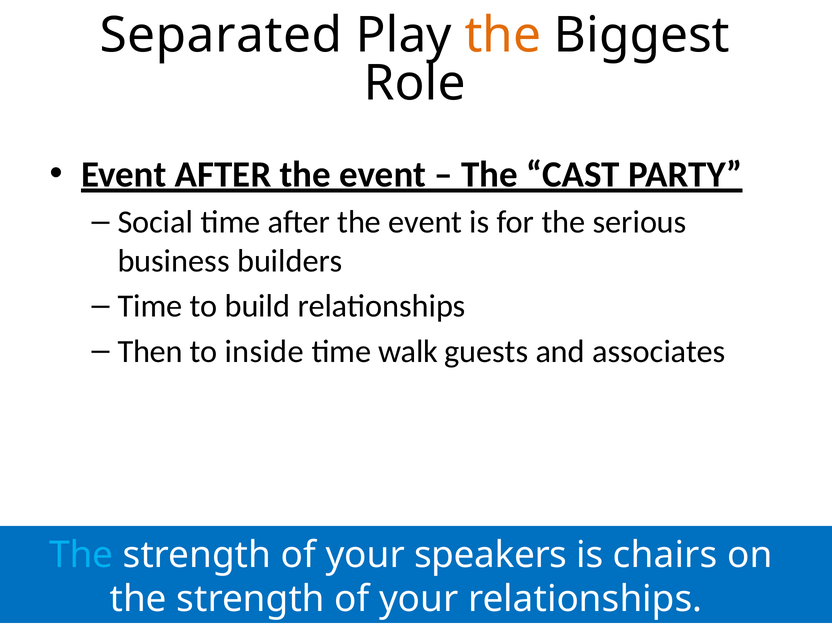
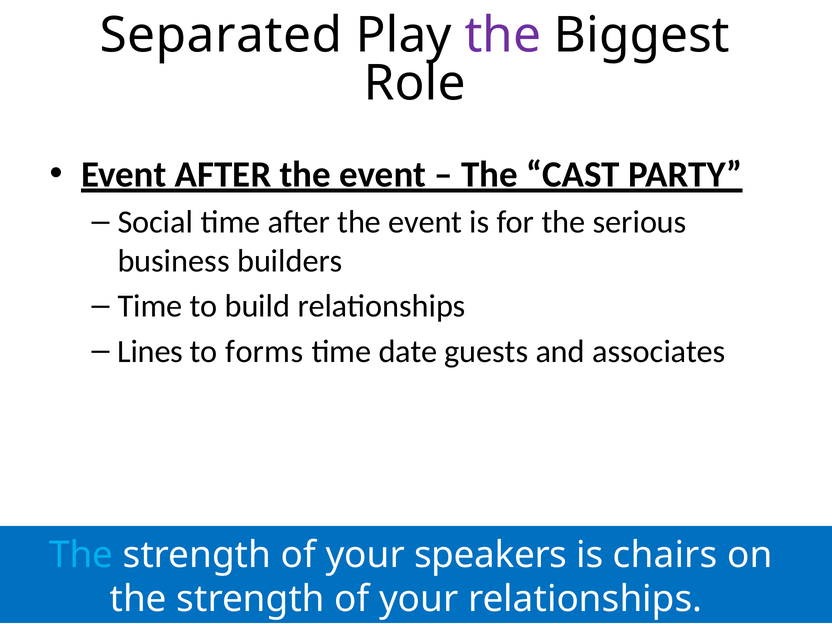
the colour: orange -> purple (503, 36)
Then: Then -> Lines (150, 352)
inside: inside -> forms (264, 352)
walk: walk -> date (408, 352)
